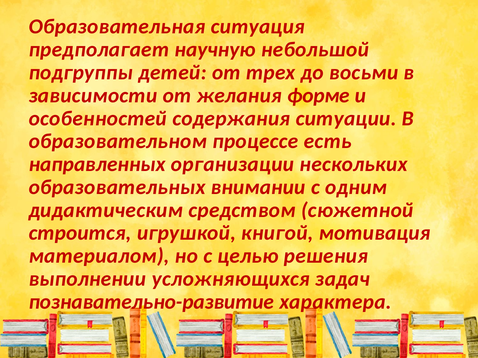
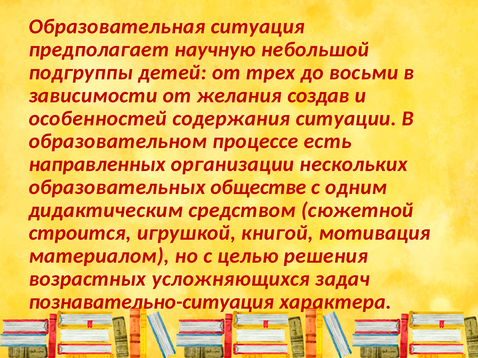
форме: форме -> создав (318, 96)
внимании: внимании -> обществе (258, 187)
выполнении: выполнении -> возрастных (87, 279)
познавательно-развитие: познавательно-развитие -> познавательно-ситуация (151, 302)
